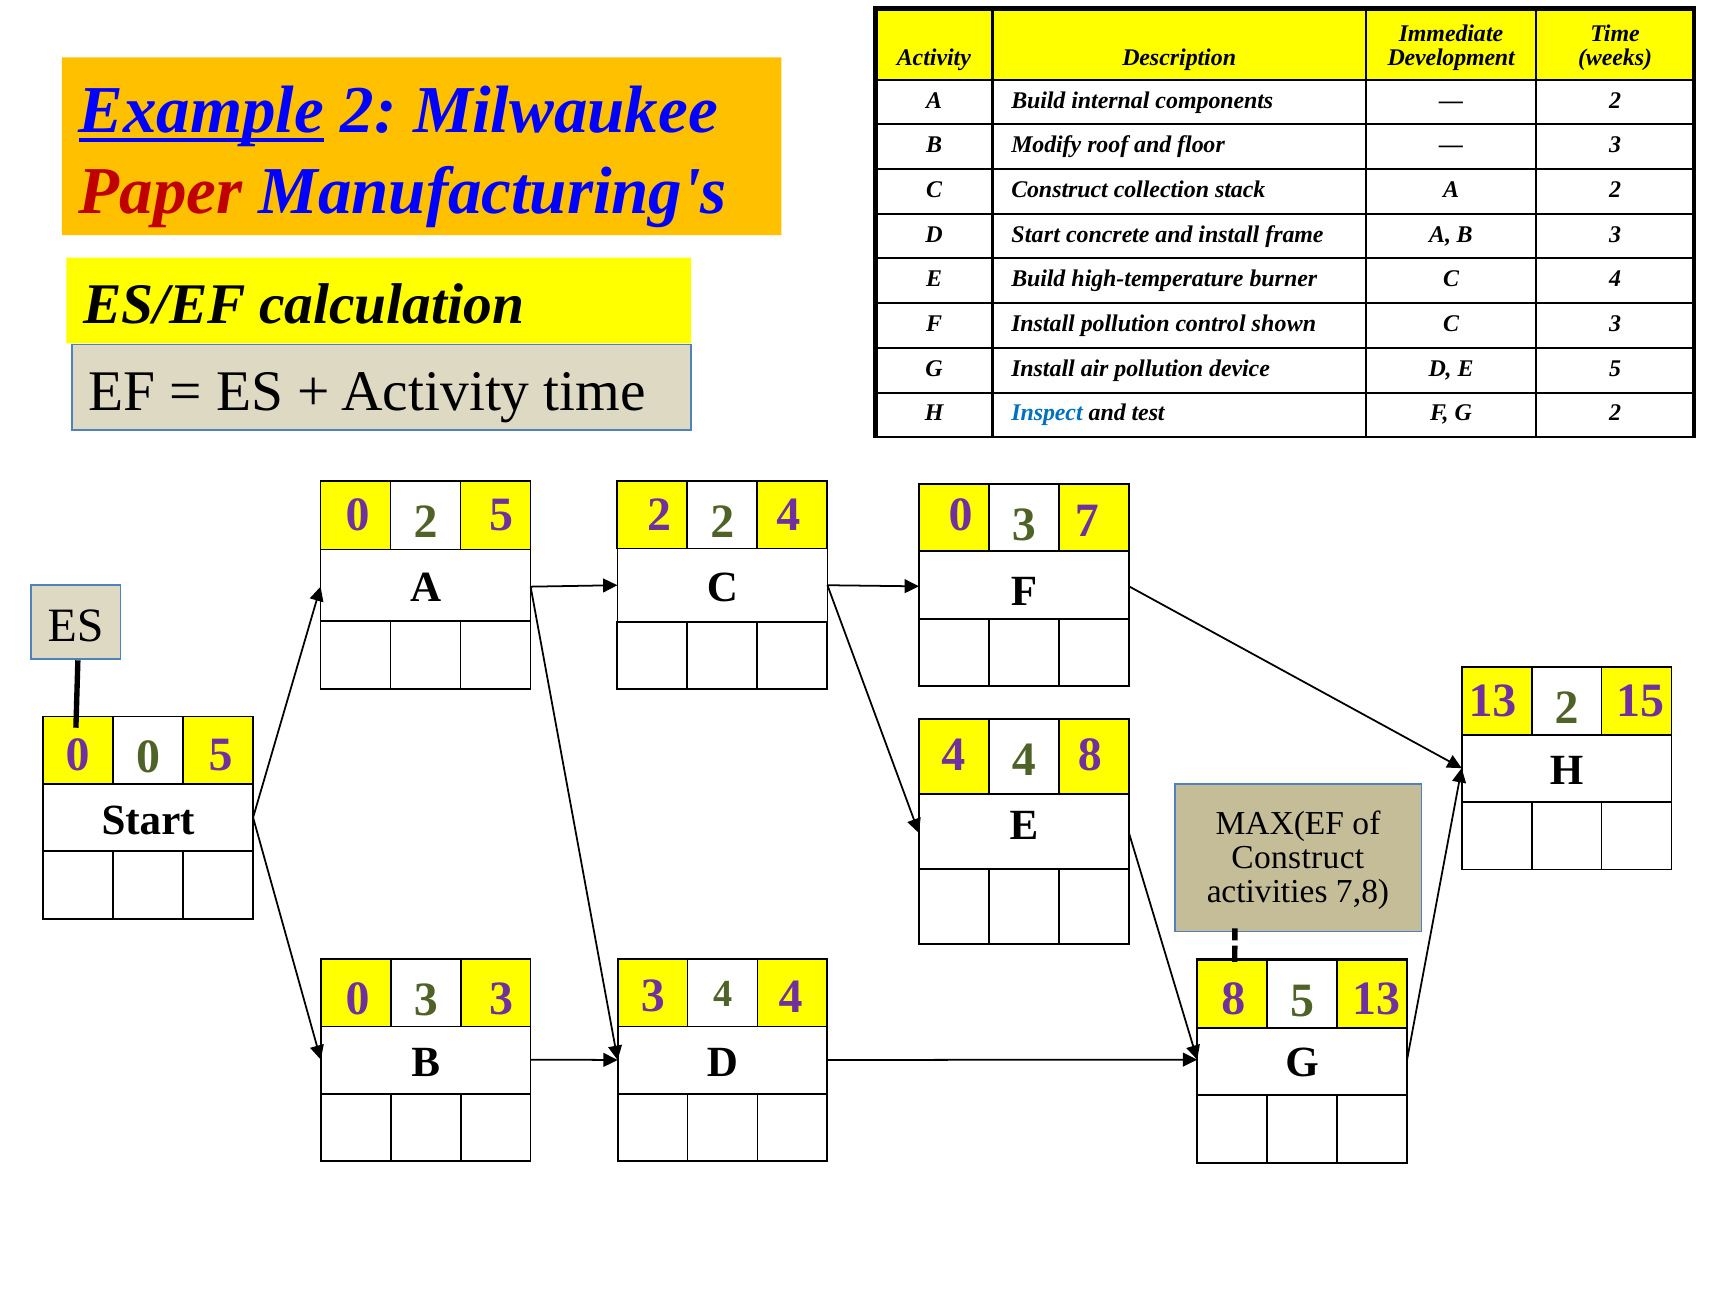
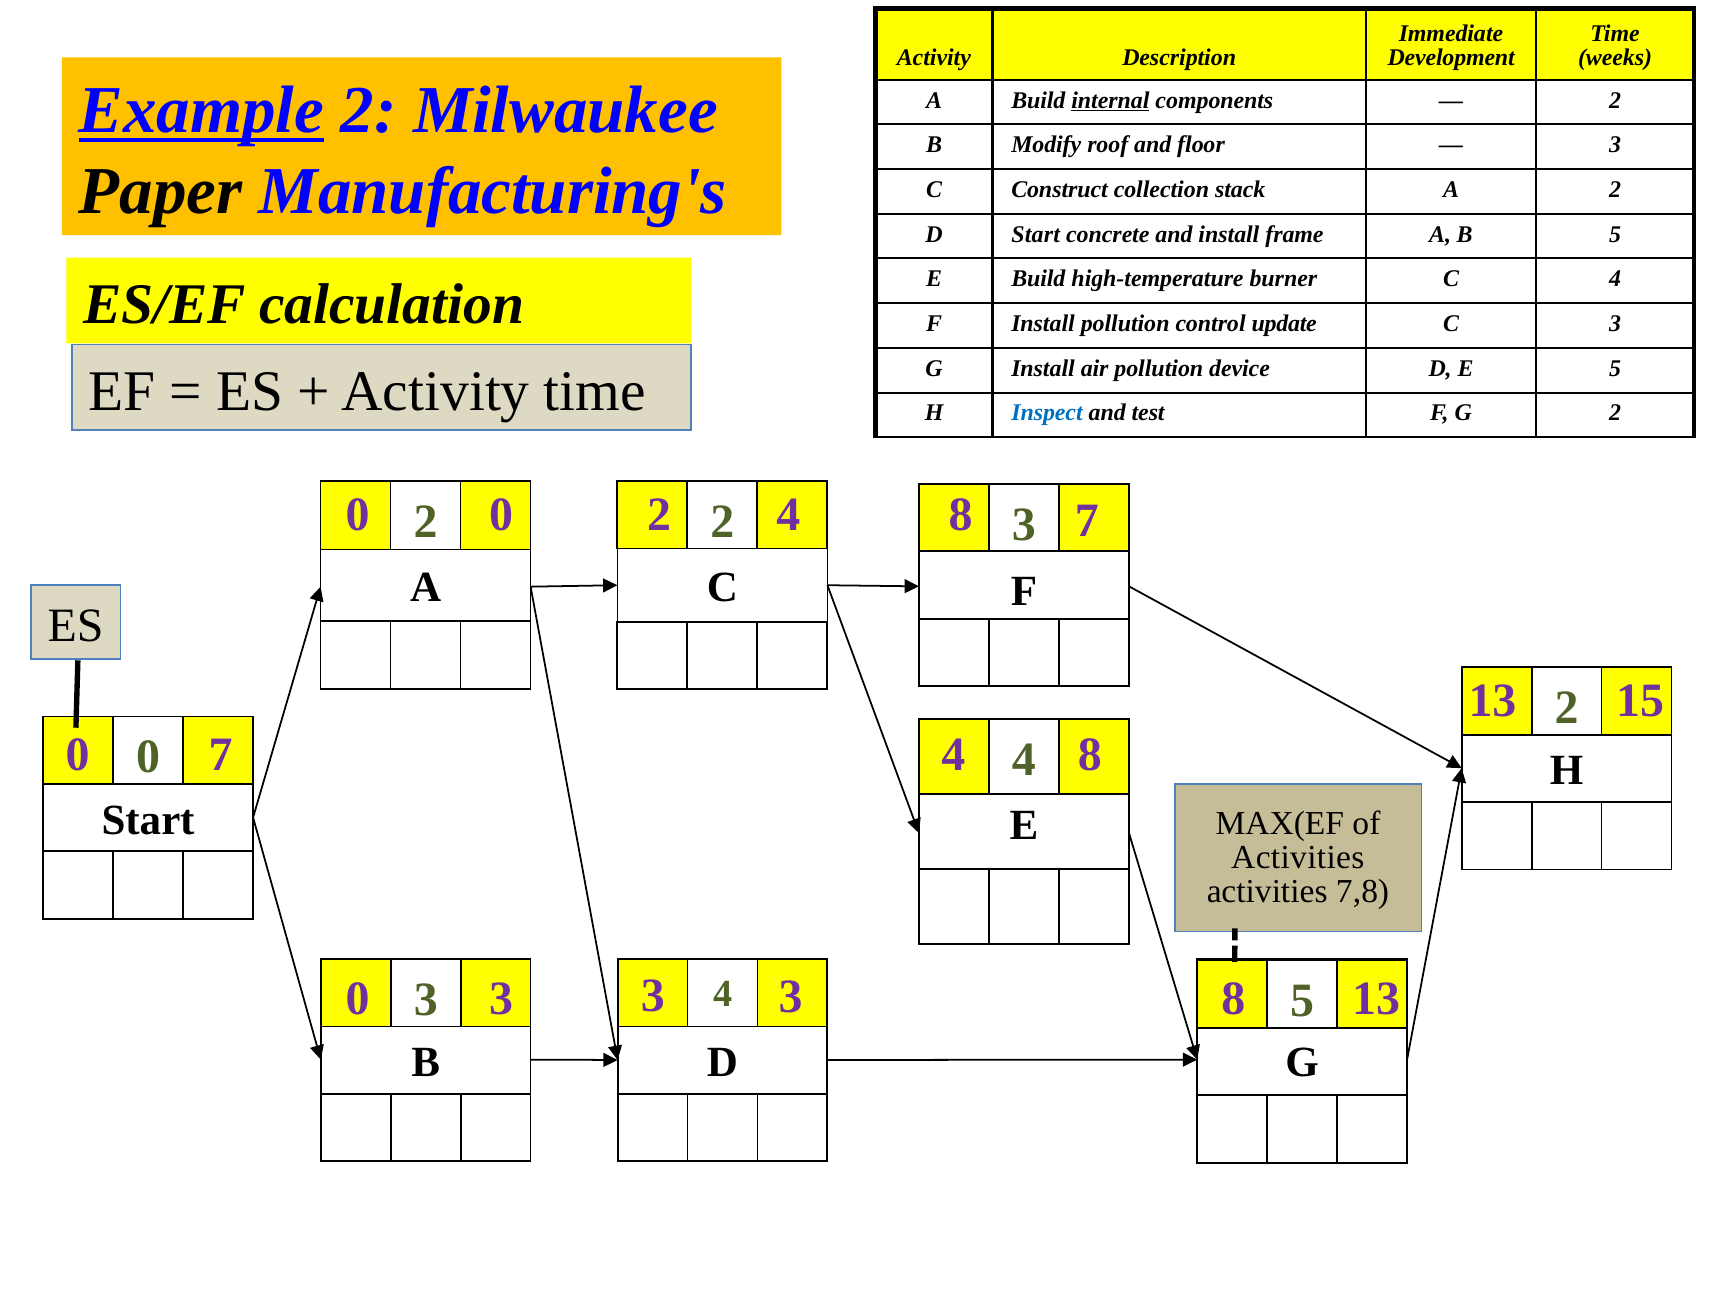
internal underline: none -> present (1110, 100)
Paper colour: red -> black (161, 191)
A B 3: 3 -> 5 (1615, 234)
shown: shown -> update (1284, 324)
5: 5 -> 0 (501, 514)
2 4 0: 0 -> 8 (961, 514)
5: 5 -> 7 (220, 755)
Construct: Construct -> Activities (1298, 857)
3 3 4: 4 -> 3 (791, 997)
